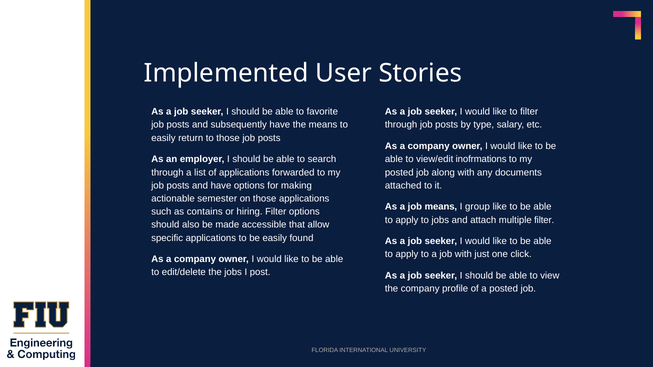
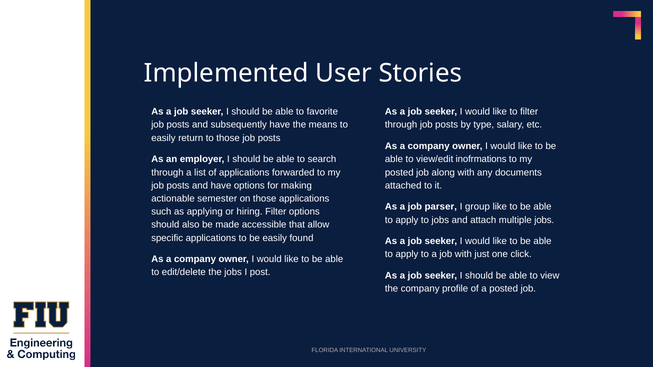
job means: means -> parser (441, 207)
contains: contains -> applying (205, 212)
multiple filter: filter -> jobs (544, 220)
